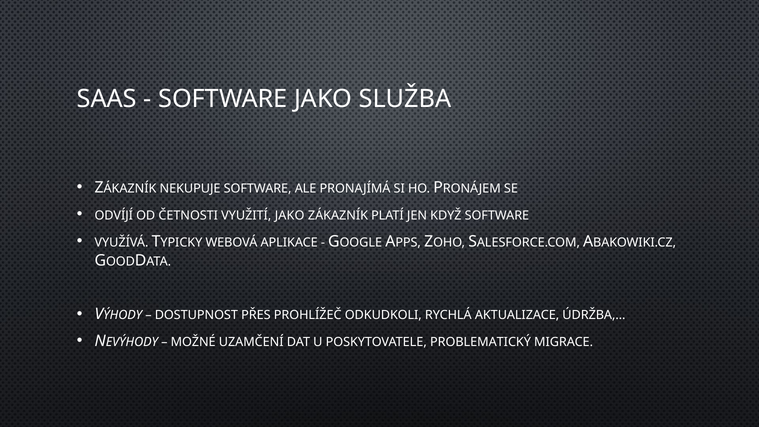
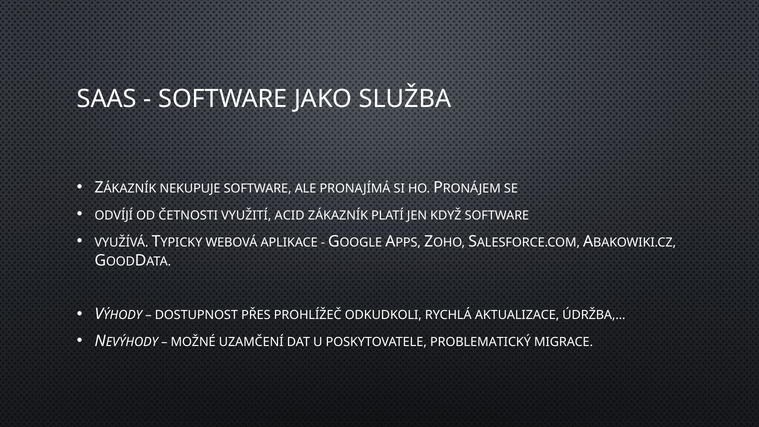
VYUŽITÍ JAKO: JAKO -> ACID (290, 216)
